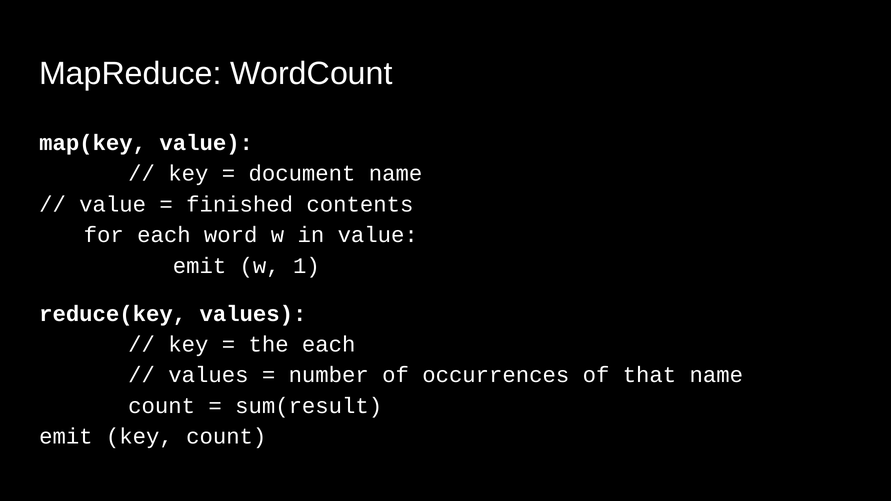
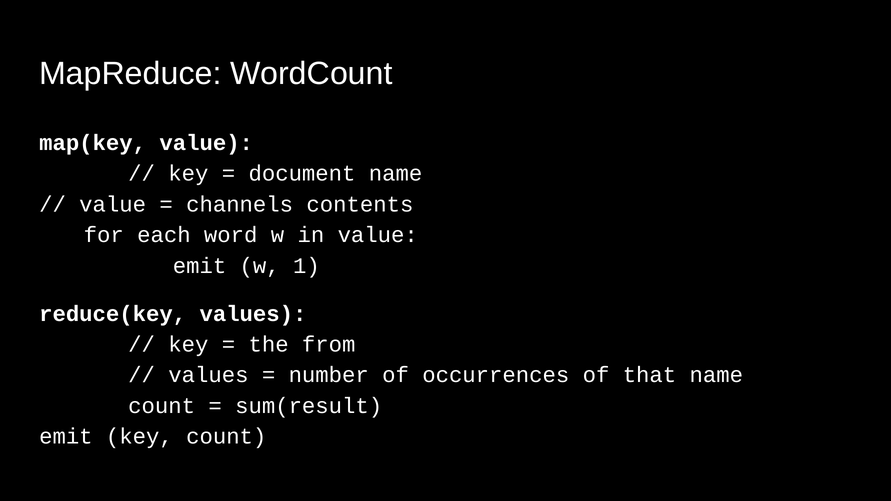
finished: finished -> channels (240, 204)
the each: each -> from (329, 345)
